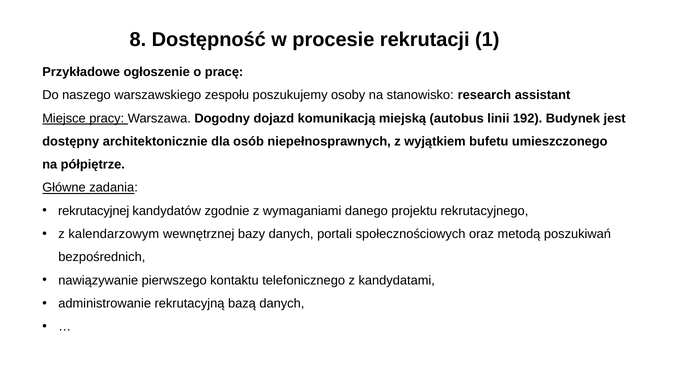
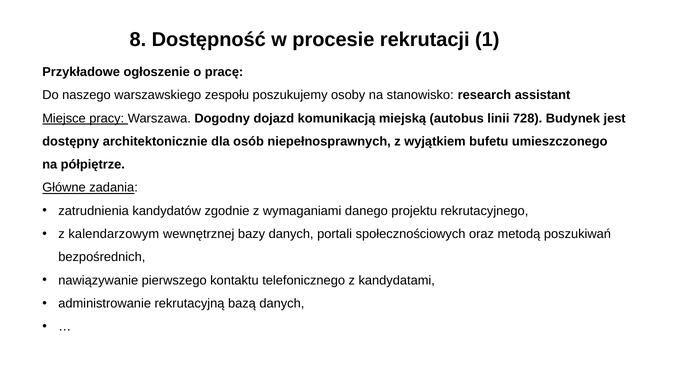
192: 192 -> 728 (528, 118)
rekrutacyjnej: rekrutacyjnej -> zatrudnienia (94, 211)
